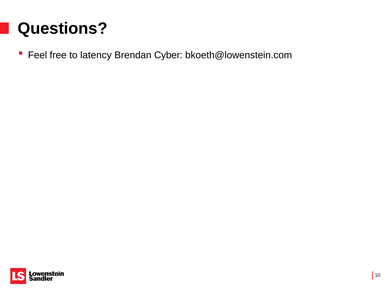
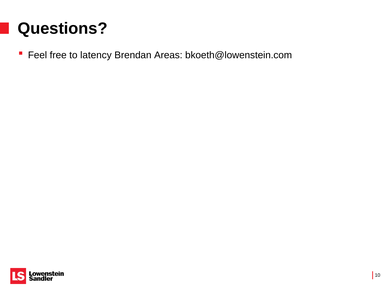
Cyber: Cyber -> Areas (168, 55)
